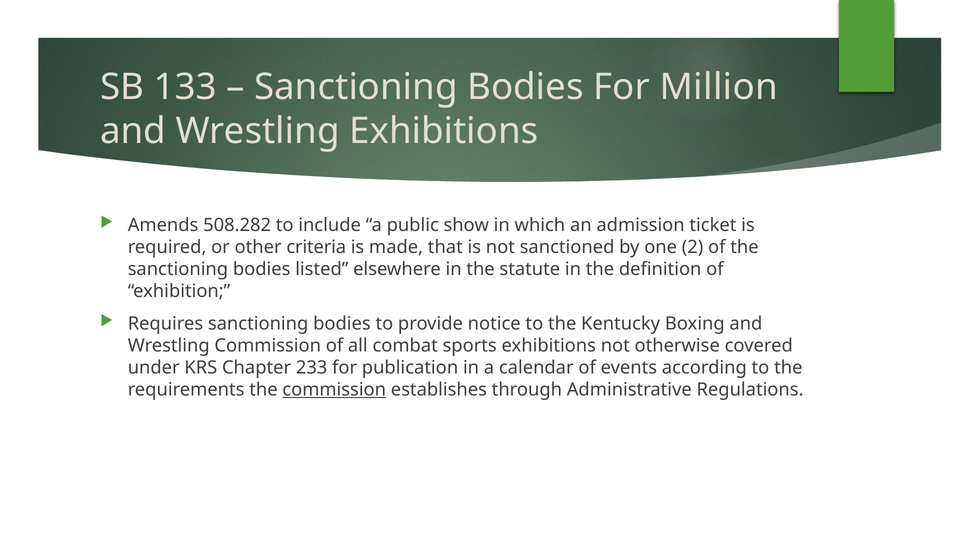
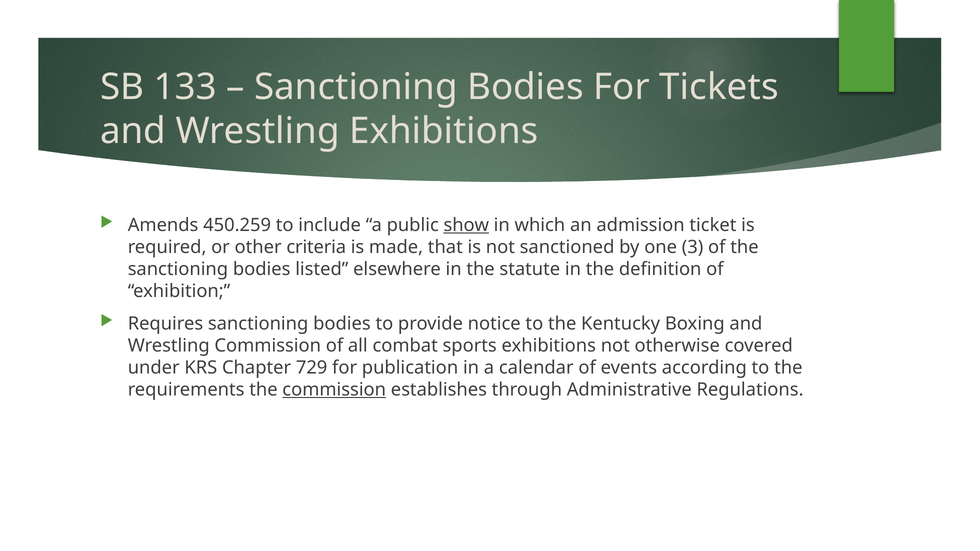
Million: Million -> Tickets (719, 87)
508.282: 508.282 -> 450.259 (237, 225)
show underline: none -> present (466, 225)
2: 2 -> 3 (693, 247)
233: 233 -> 729 (312, 368)
